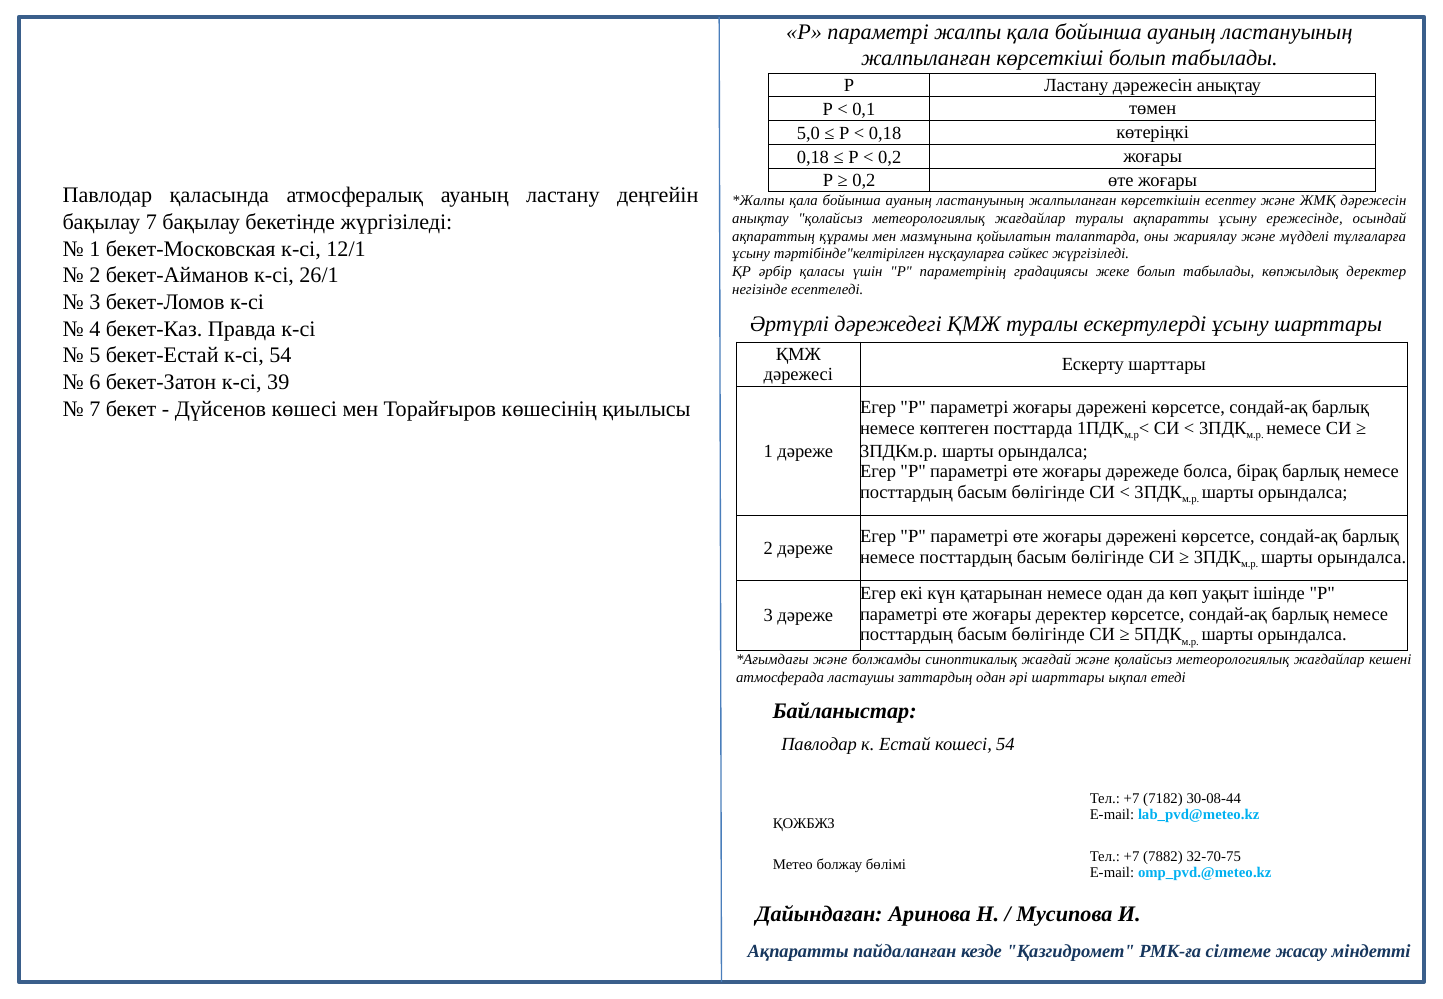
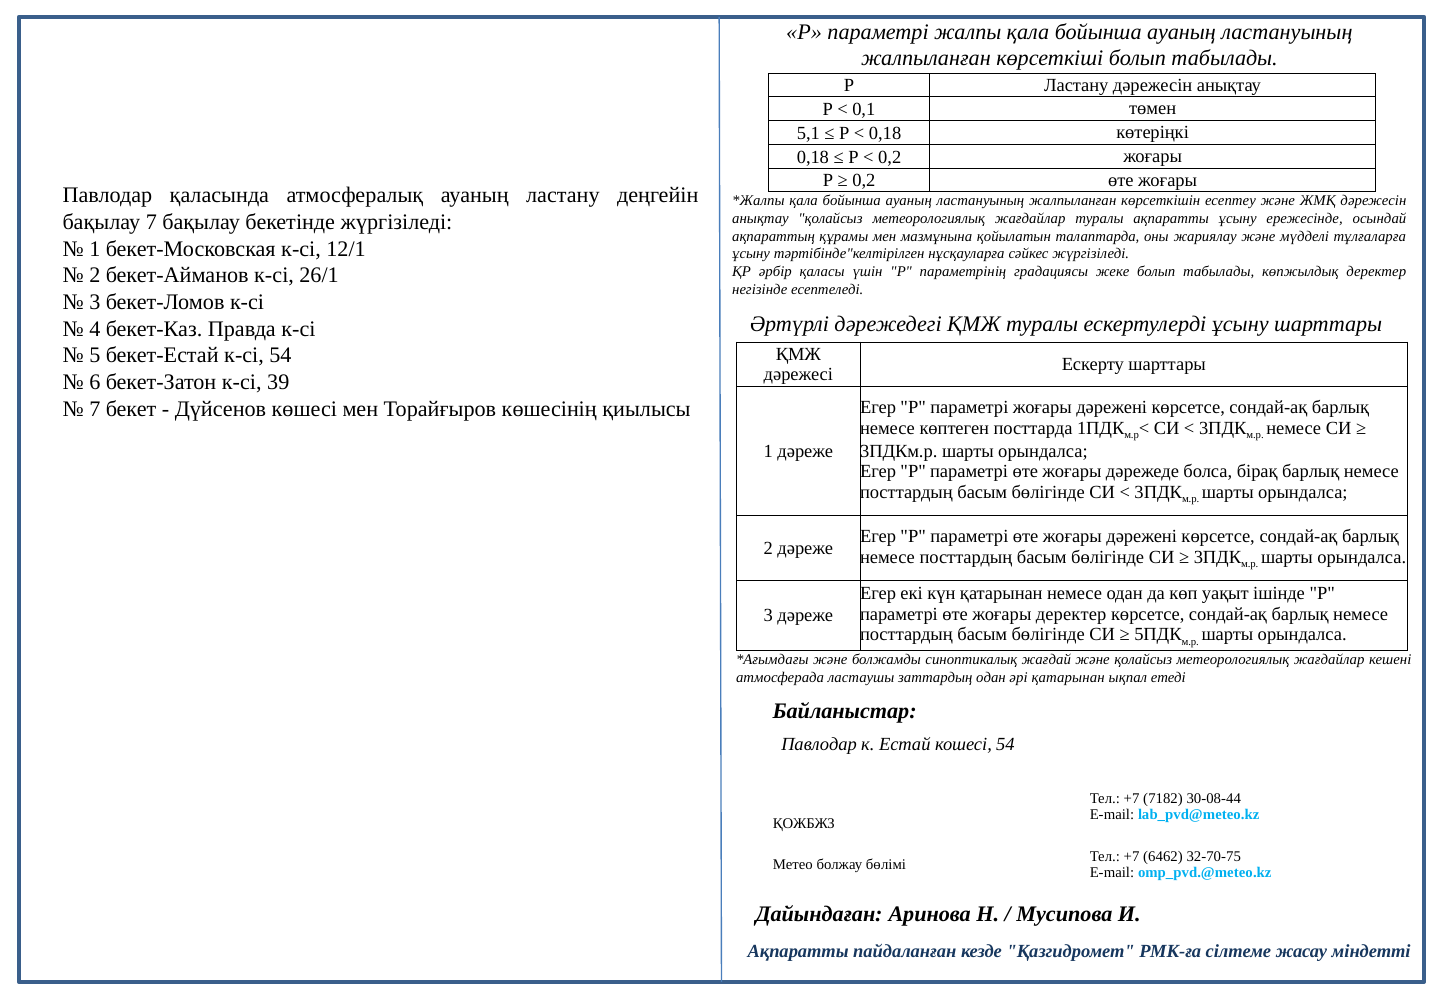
5,0: 5,0 -> 5,1 (808, 133)
әрі шарттары: шарттары -> қатарынан (1068, 678)
7882: 7882 -> 6462 (1163, 856)
